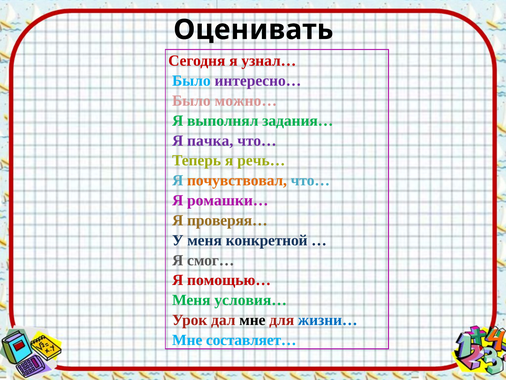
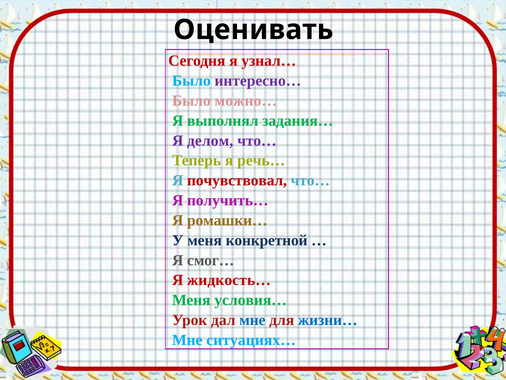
пачка: пачка -> делом (210, 140)
почувствовал colour: orange -> red (237, 180)
ромашки…: ромашки… -> получить… (228, 200)
проверяя…: проверяя… -> ромашки… (227, 220)
помощью…: помощью… -> жидкость… (229, 280)
мне colour: black -> blue (252, 320)
составляет…: составляет… -> ситуациях… (251, 340)
